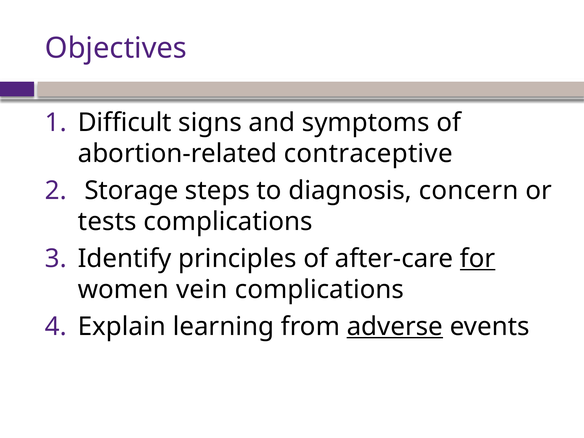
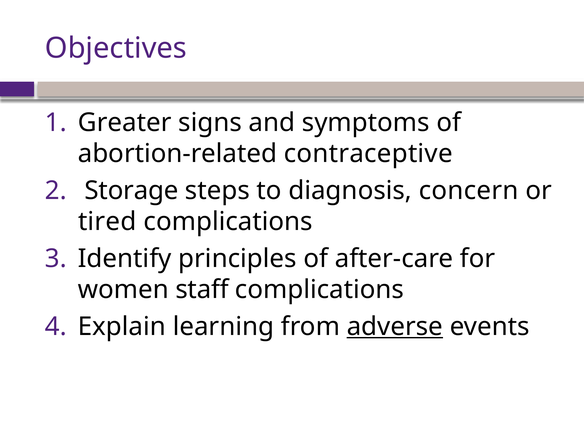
Difficult: Difficult -> Greater (125, 123)
tests: tests -> tired (107, 222)
for underline: present -> none (478, 258)
vein: vein -> staff (202, 290)
